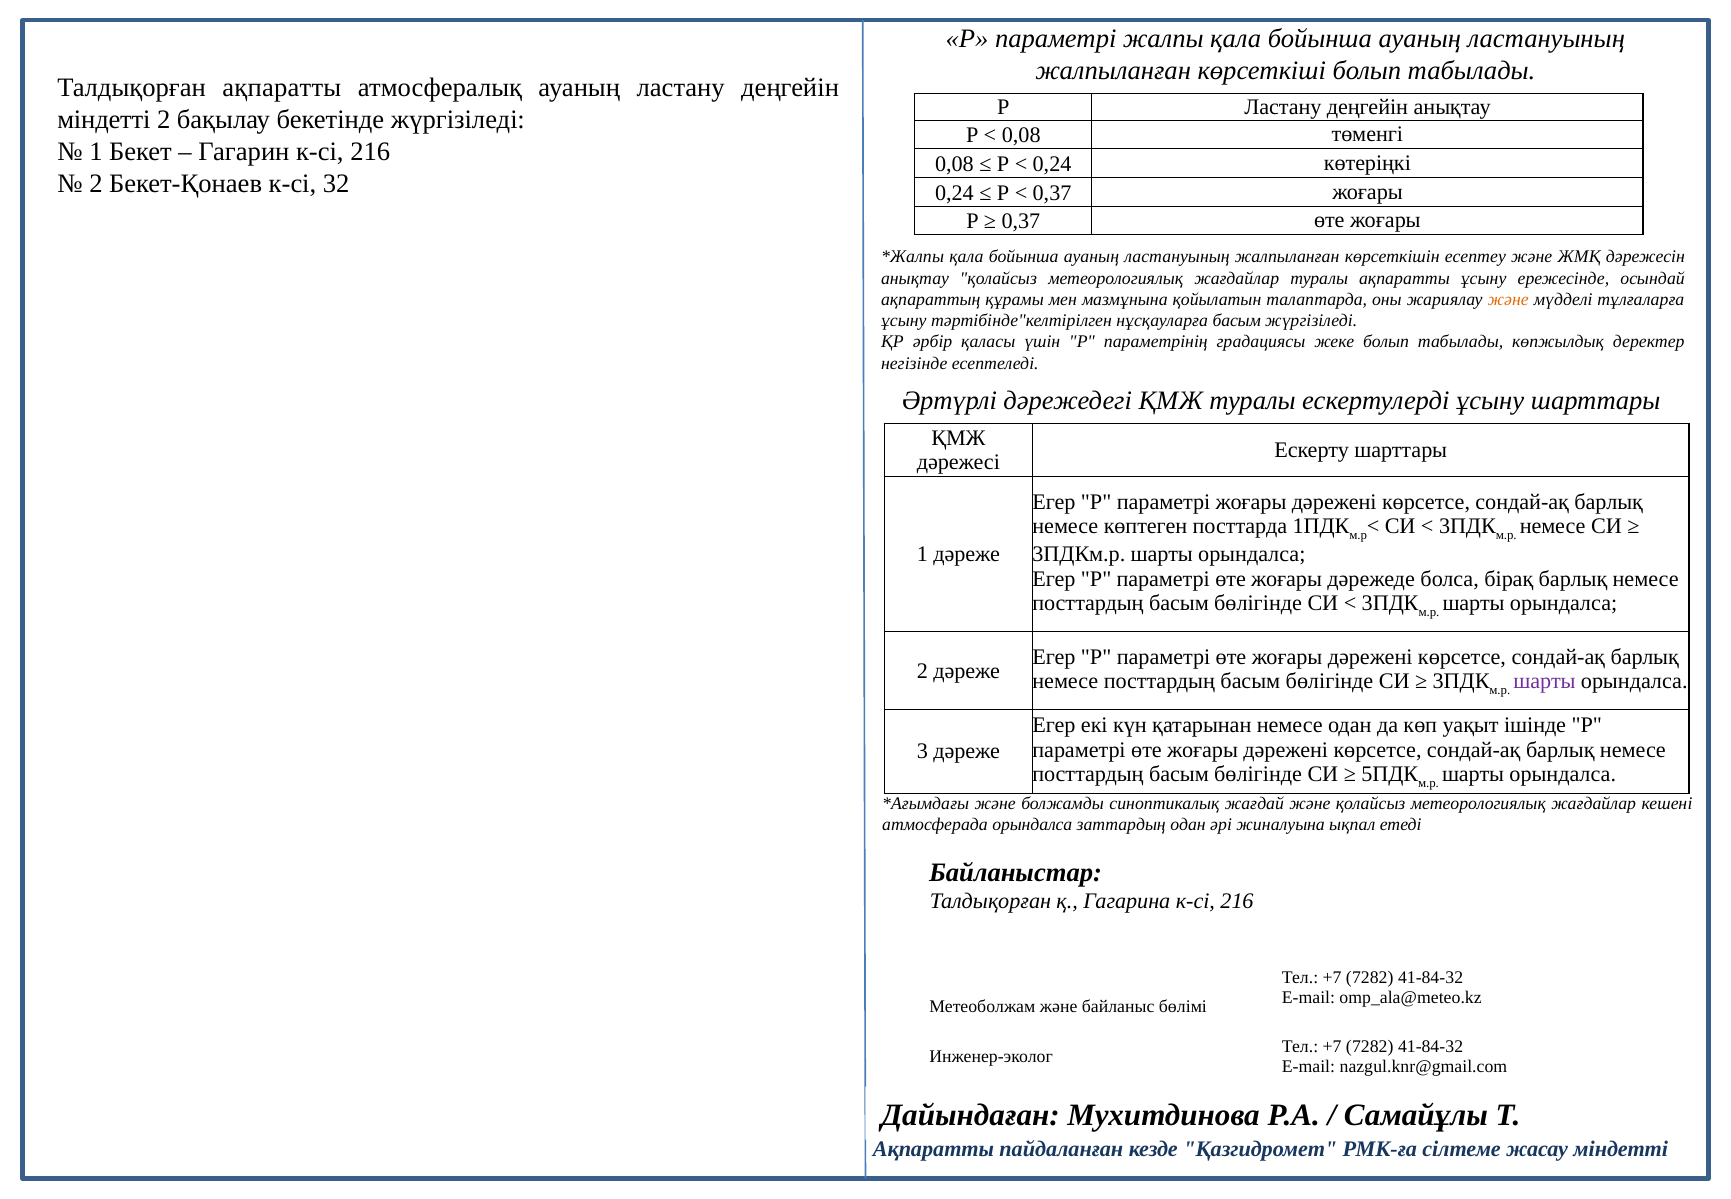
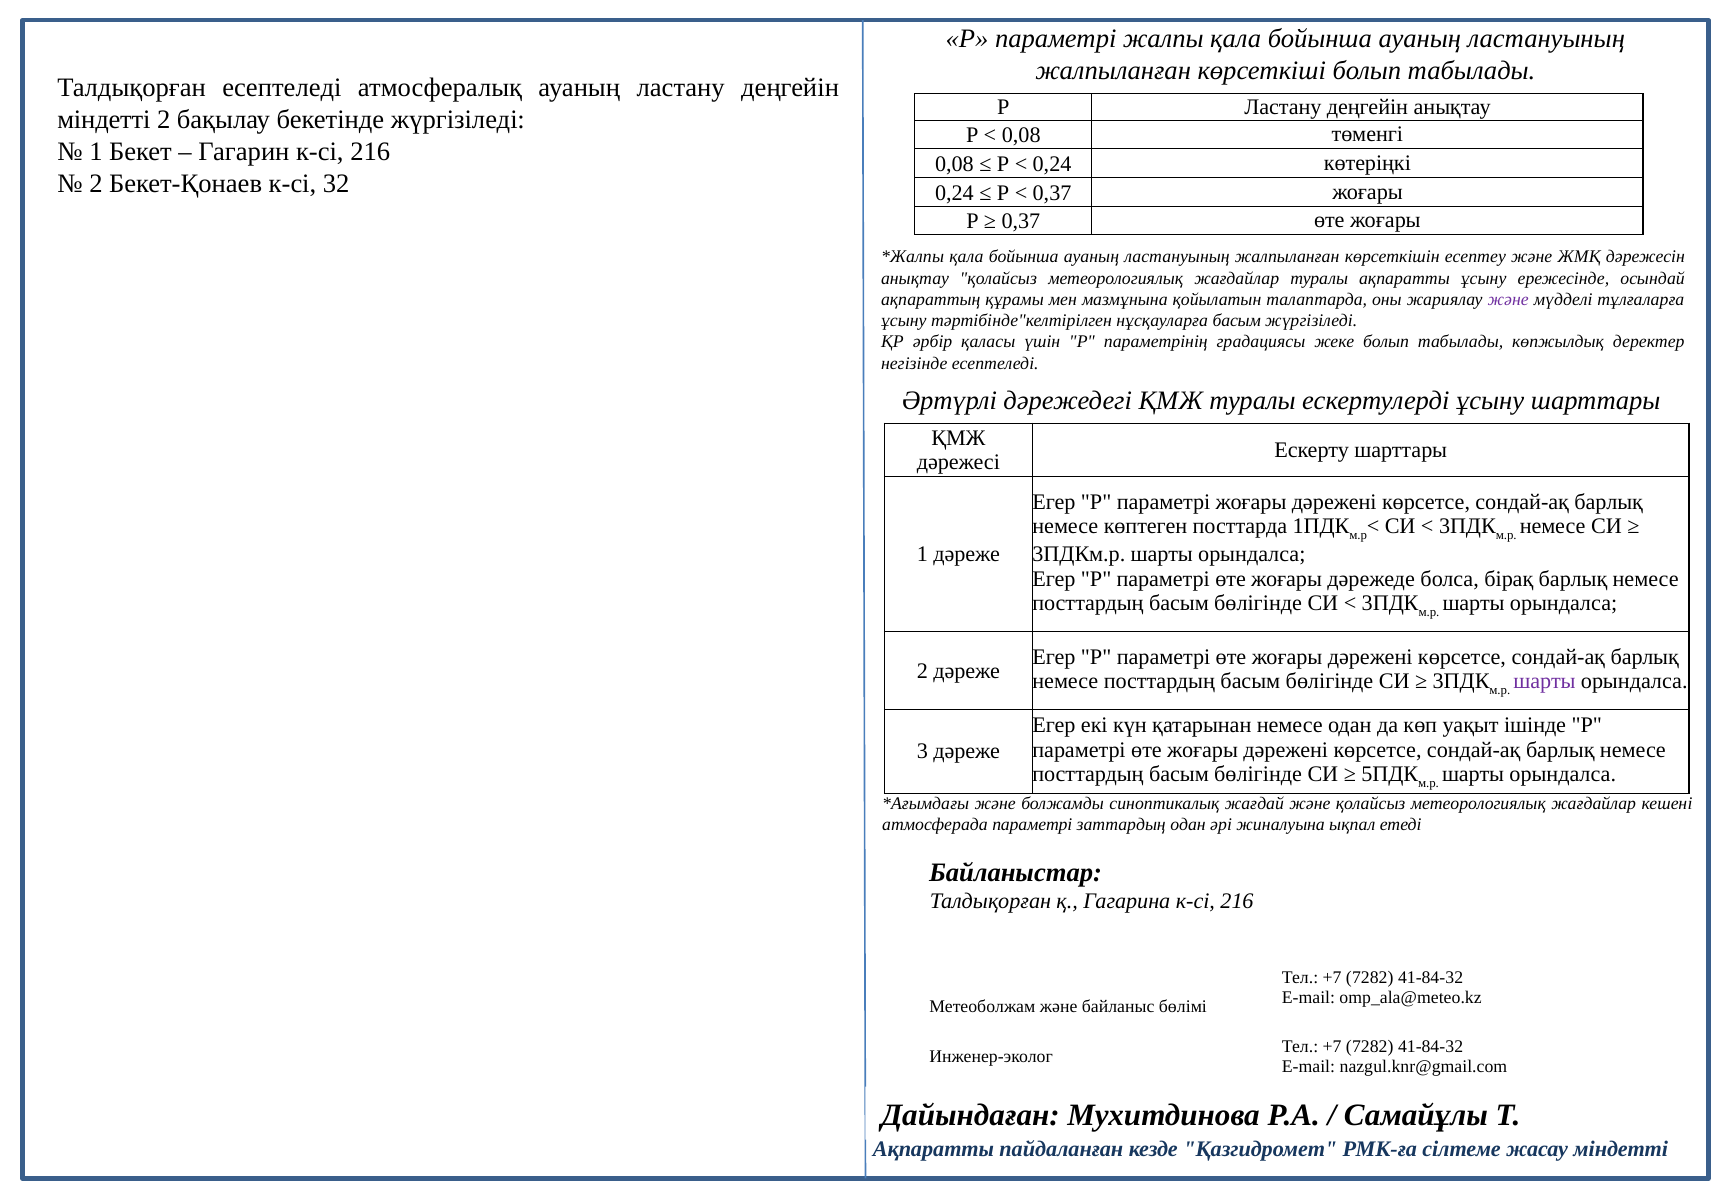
Талдықорған ақпаратты: ақпаратты -> есептеледі (282, 88)
және colour: orange -> purple (1508, 299)
атмосферада орындалса: орындалса -> параметрі (1032, 825)
